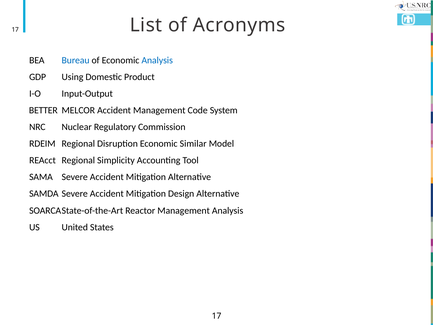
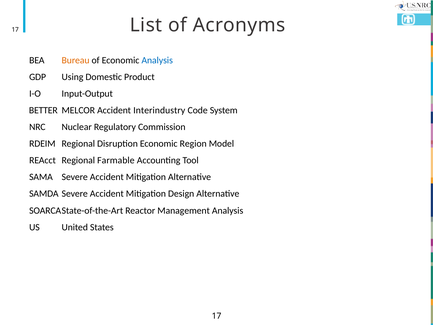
Bureau colour: blue -> orange (76, 60)
Accident Management: Management -> Interindustry (159, 110)
Similar: Similar -> Region (193, 144)
Simplicity: Simplicity -> Farmable (116, 160)
